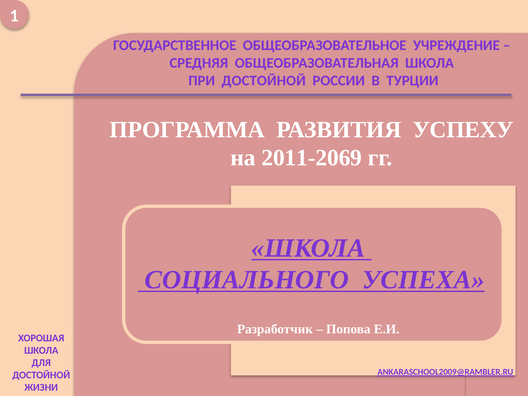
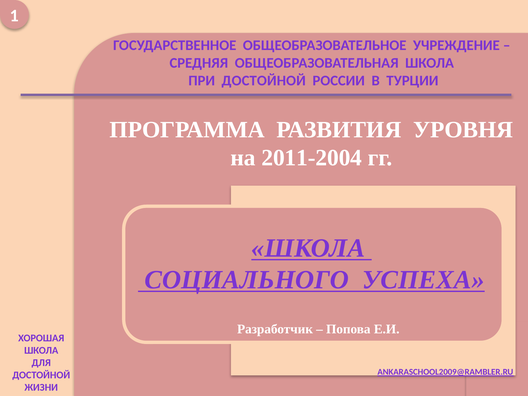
УСПЕХУ: УСПЕХУ -> УРОВНЯ (463, 130)
2011-2069: 2011-2069 -> 2011-2004 (312, 158)
